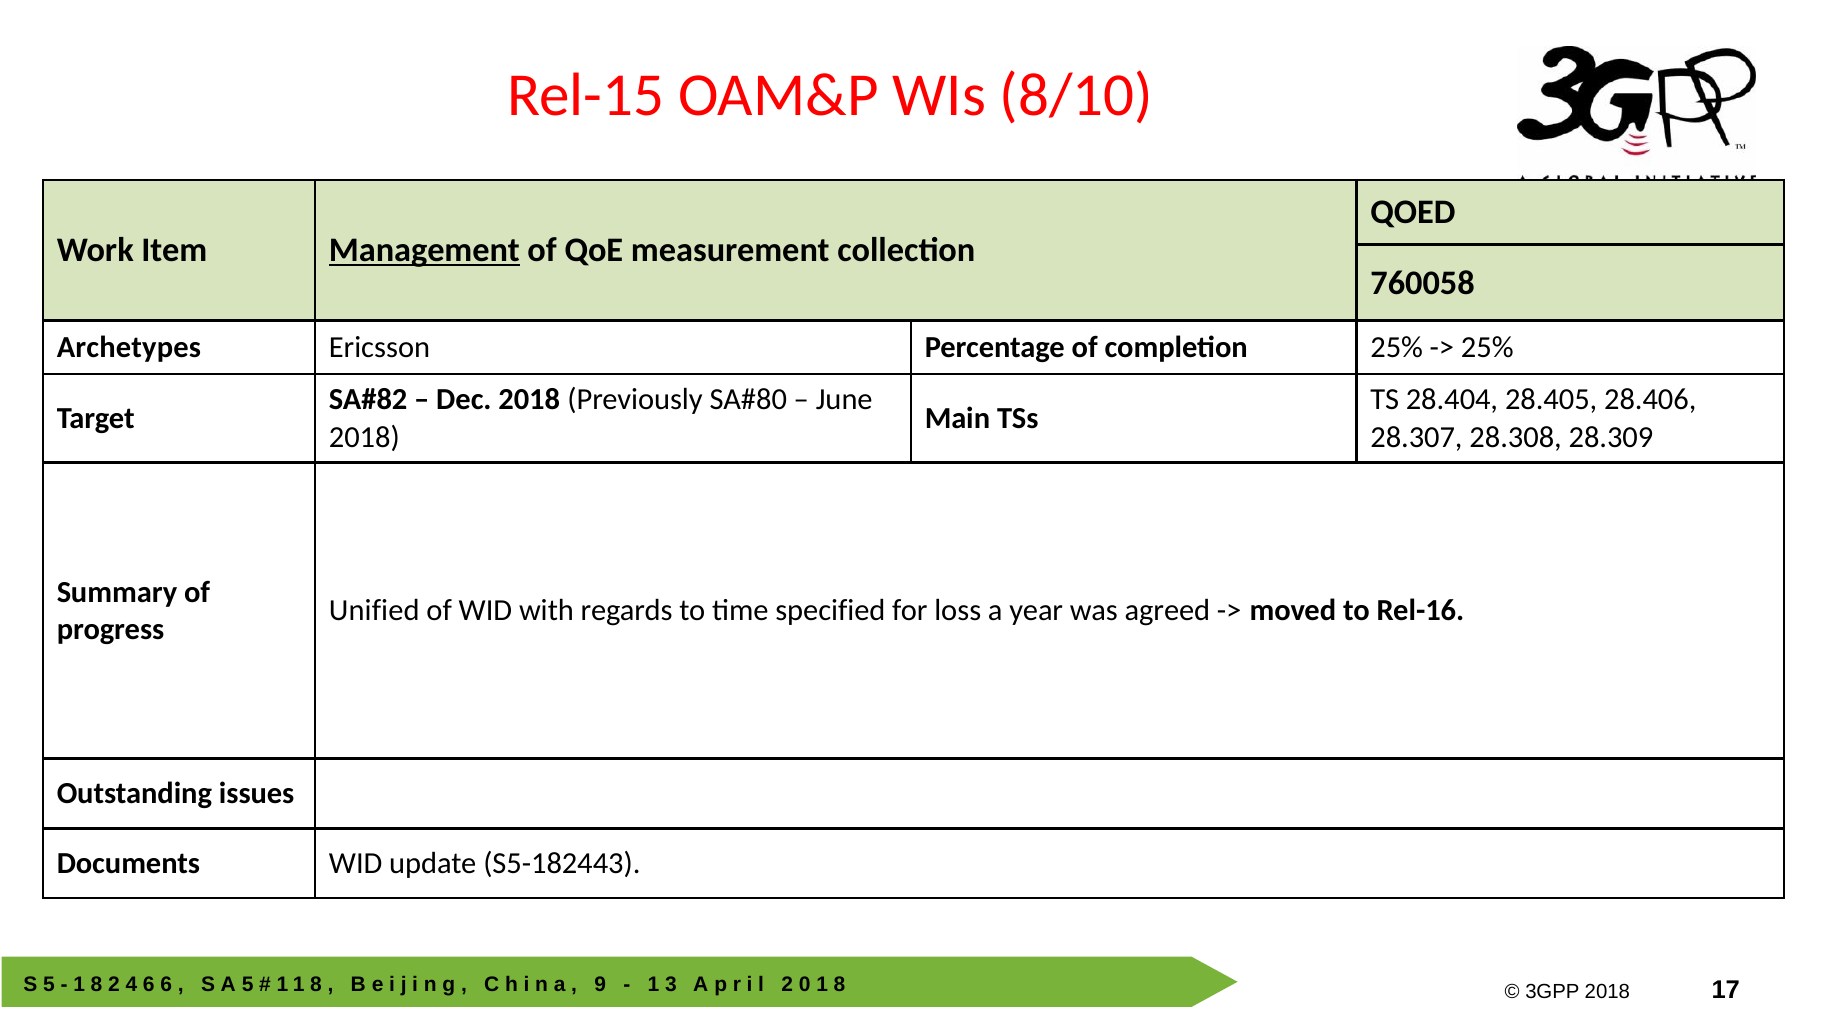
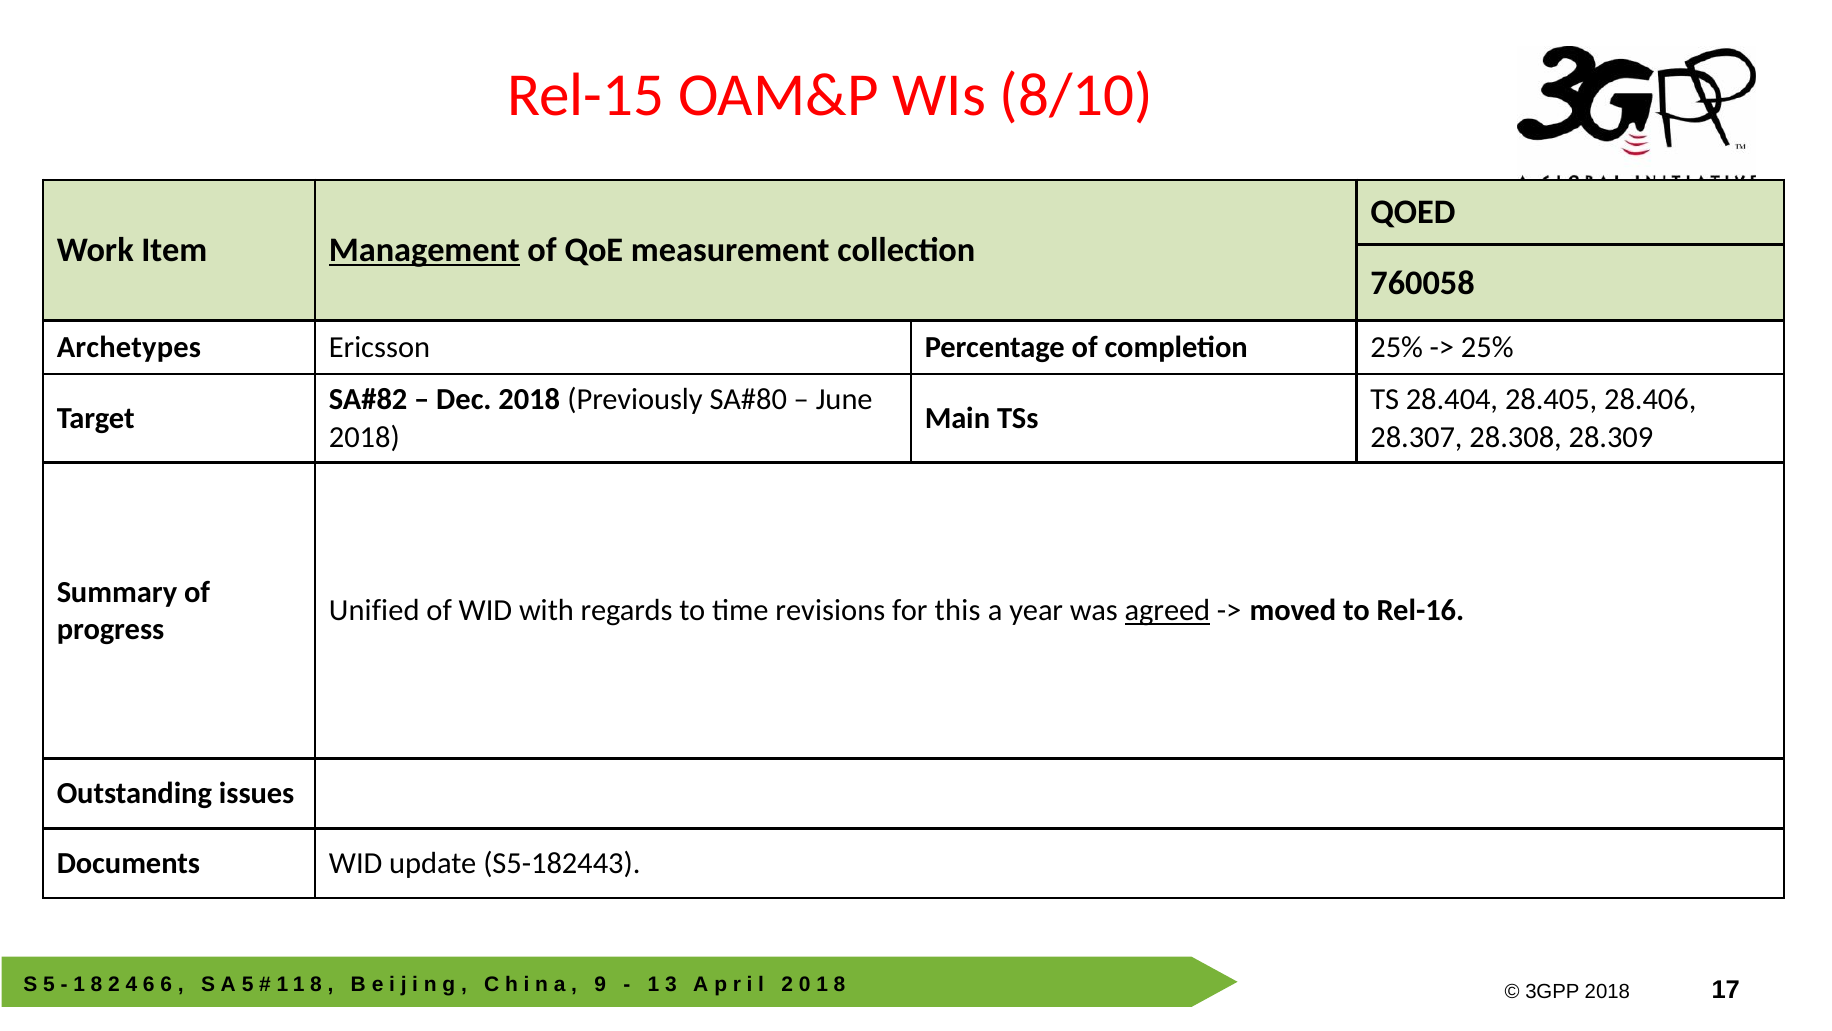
specified: specified -> revisions (830, 610)
loss: loss -> this (958, 610)
agreed underline: none -> present (1167, 610)
